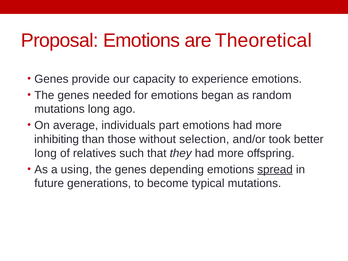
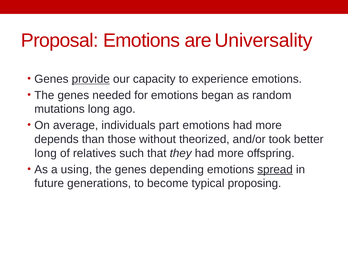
Theoretical: Theoretical -> Universality (264, 40)
provide underline: none -> present (91, 79)
inhibiting: inhibiting -> depends (57, 139)
selection: selection -> theorized (204, 139)
typical mutations: mutations -> proposing (254, 183)
